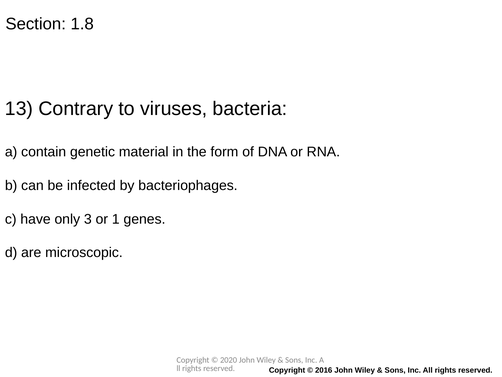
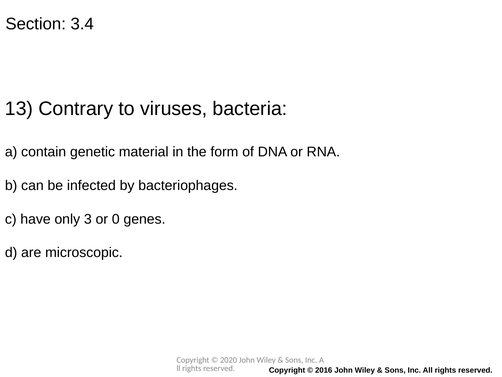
1.8: 1.8 -> 3.4 (82, 24)
1: 1 -> 0 (116, 219)
